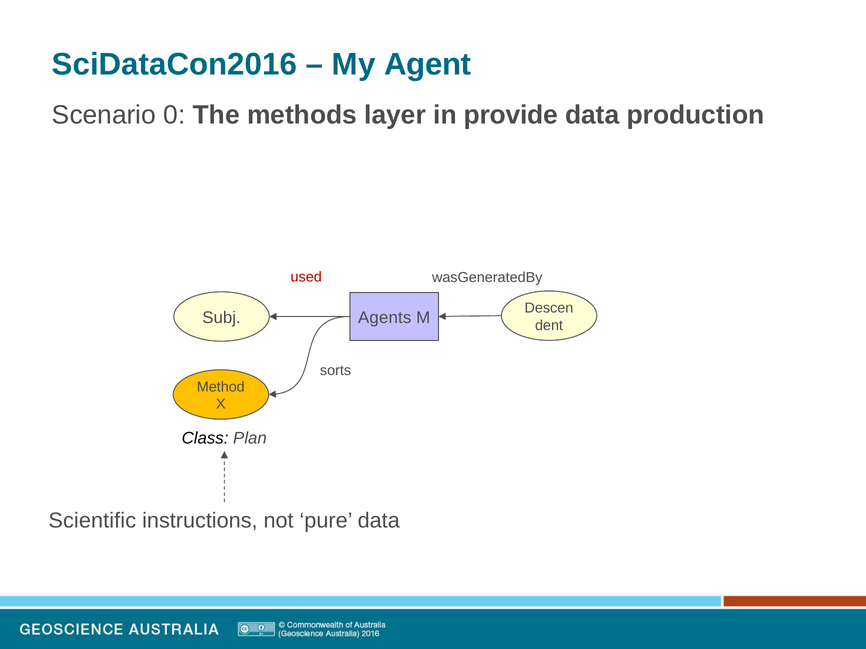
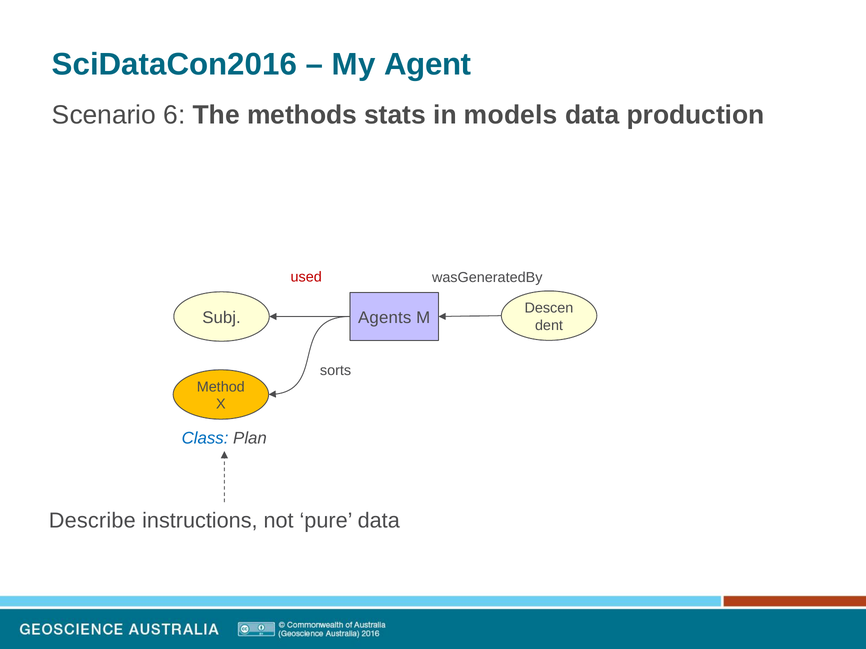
0: 0 -> 6 (174, 115)
layer: layer -> stats (395, 115)
provide: provide -> models (511, 115)
Class colour: black -> blue (205, 438)
Scientific: Scientific -> Describe (92, 521)
